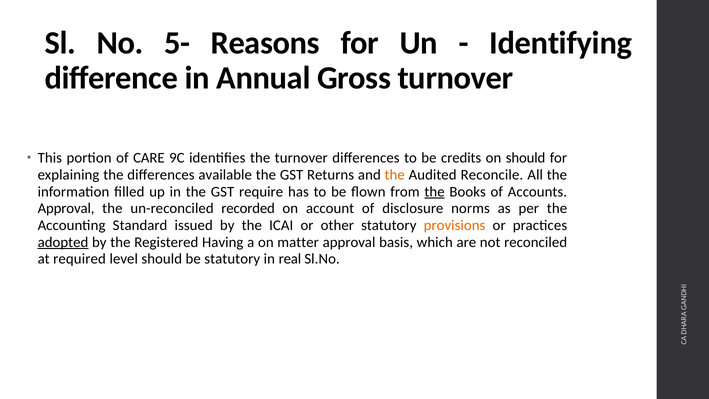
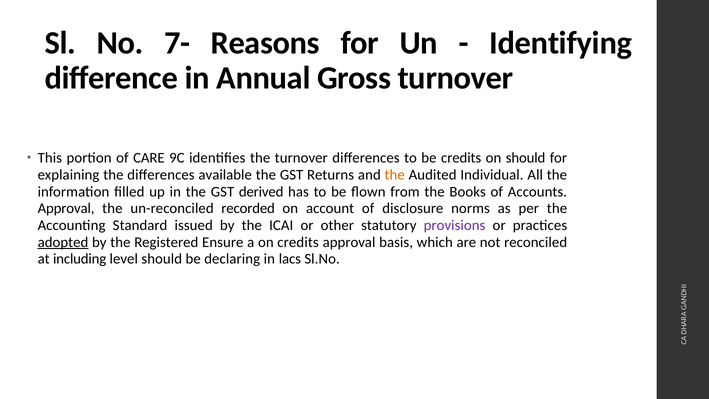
5-: 5- -> 7- (177, 43)
Reconcile: Reconcile -> Individual (492, 175)
require: require -> derived (261, 192)
the underline: present -> none (435, 192)
provisions colour: orange -> purple (455, 225)
Having: Having -> Ensure (223, 242)
on matter: matter -> credits (298, 242)
required: required -> including (80, 259)
be statutory: statutory -> declaring (232, 259)
real: real -> lacs (290, 259)
